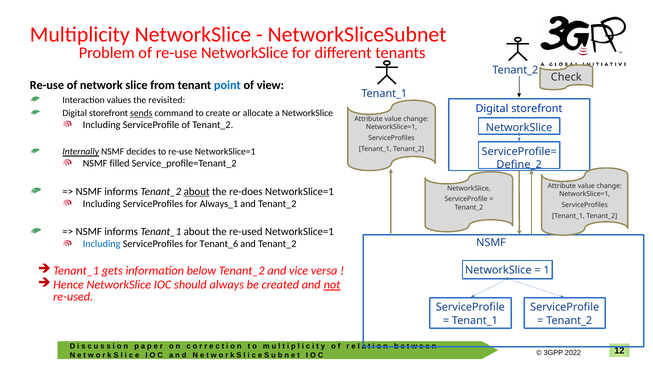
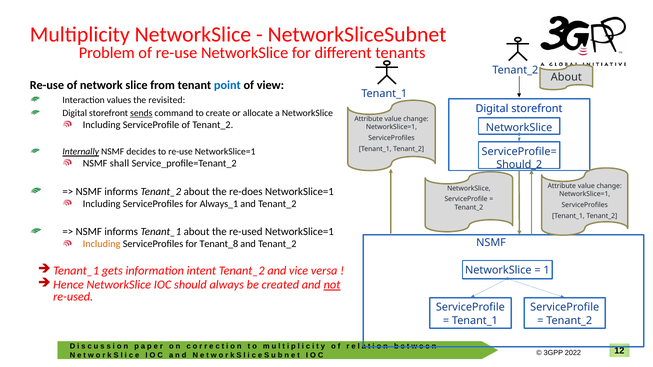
Check: Check -> About (566, 77)
filled: filled -> shall (119, 163)
Define_2: Define_2 -> Should_2 (519, 165)
about underline: present -> none (197, 192)
Including colour: blue -> orange (102, 244)
Tenant_6: Tenant_6 -> Tenant_8 (219, 244)
below: below -> intent (201, 271)
